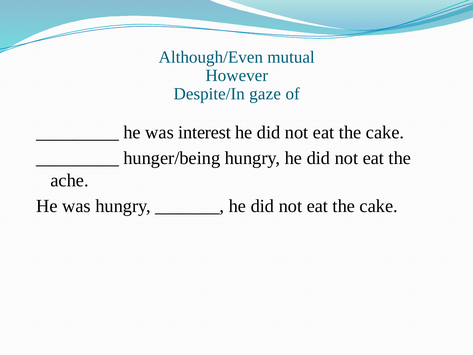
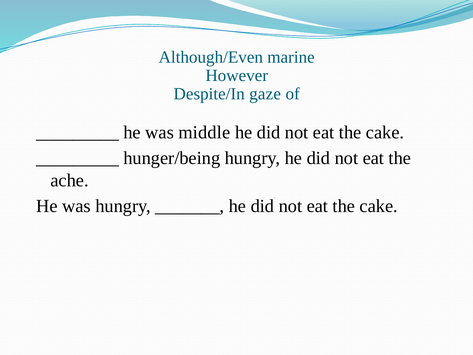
mutual: mutual -> marine (291, 57)
interest: interest -> middle (204, 132)
